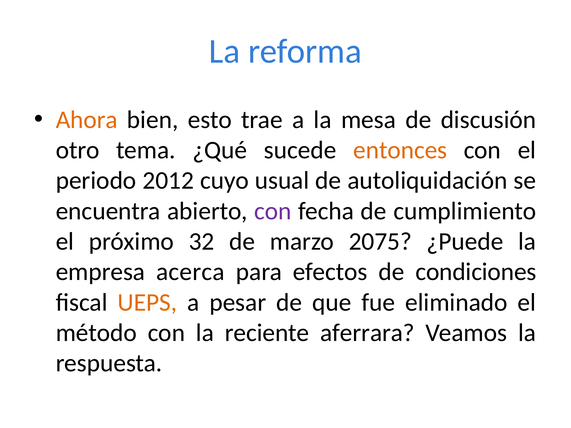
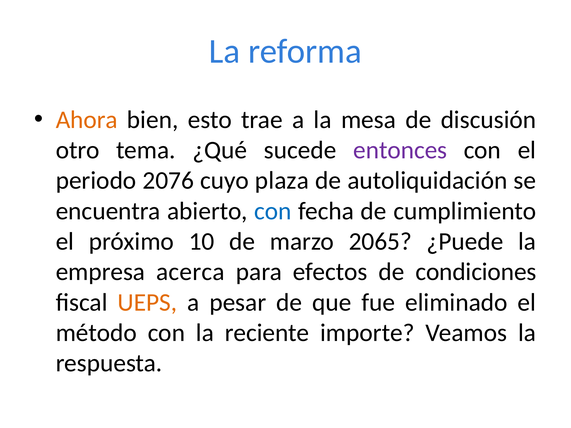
entonces colour: orange -> purple (400, 150)
2012: 2012 -> 2076 (168, 181)
usual: usual -> plaza (282, 181)
con colour: purple -> blue (273, 211)
32: 32 -> 10 (202, 242)
2075: 2075 -> 2065 (380, 242)
aferrara: aferrara -> importe (367, 333)
